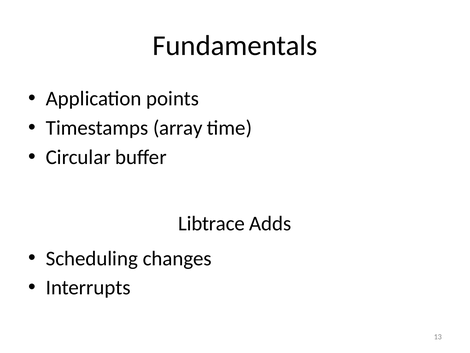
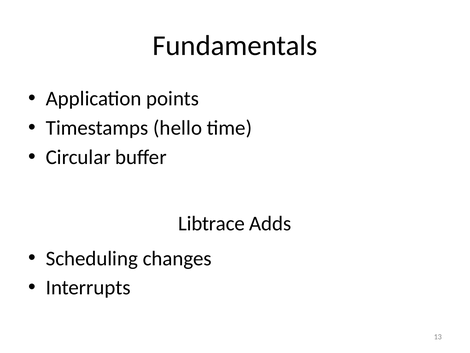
array: array -> hello (178, 128)
